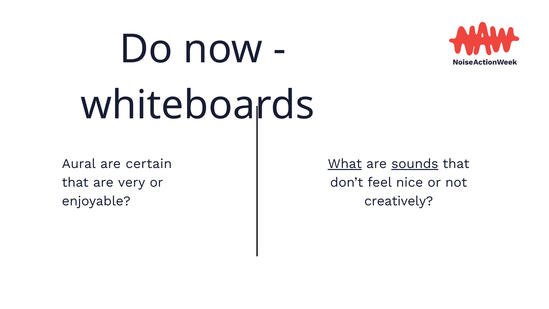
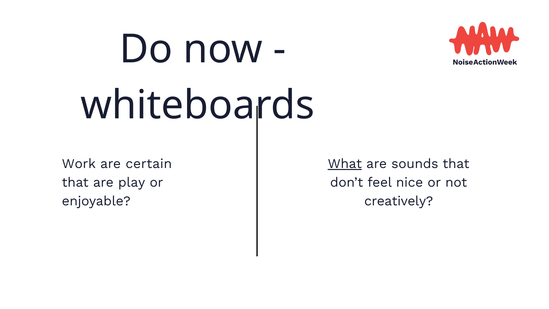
Aural: Aural -> Work (79, 164)
sounds underline: present -> none (415, 164)
very: very -> play (132, 182)
